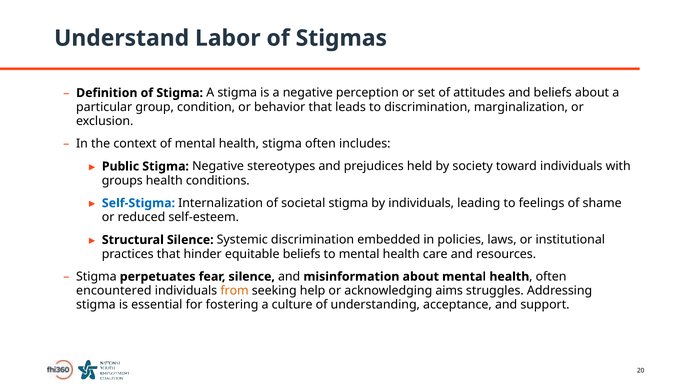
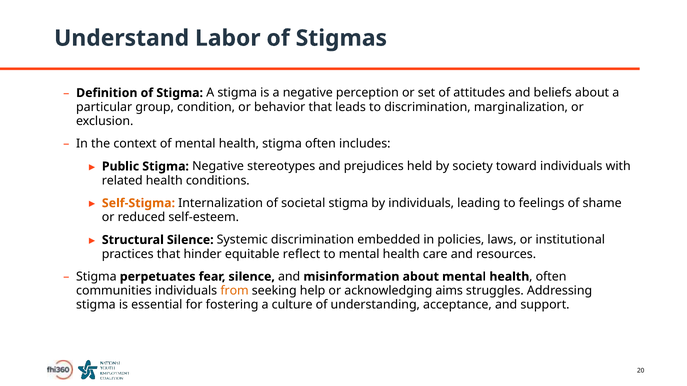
groups: groups -> related (122, 181)
Self-Stigma colour: blue -> orange (138, 203)
equitable beliefs: beliefs -> reflect (302, 254)
encountered: encountered -> communities (114, 291)
